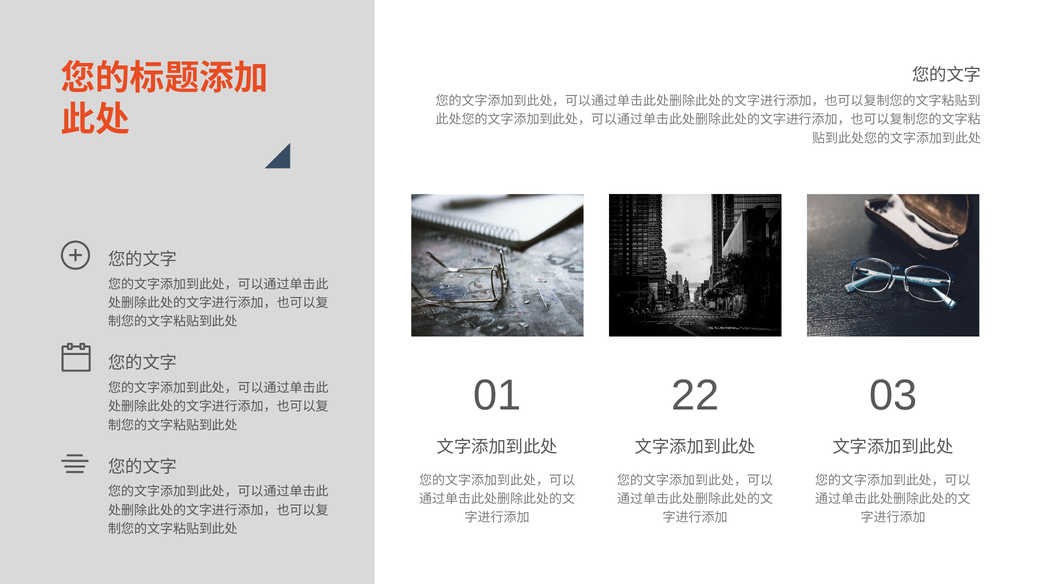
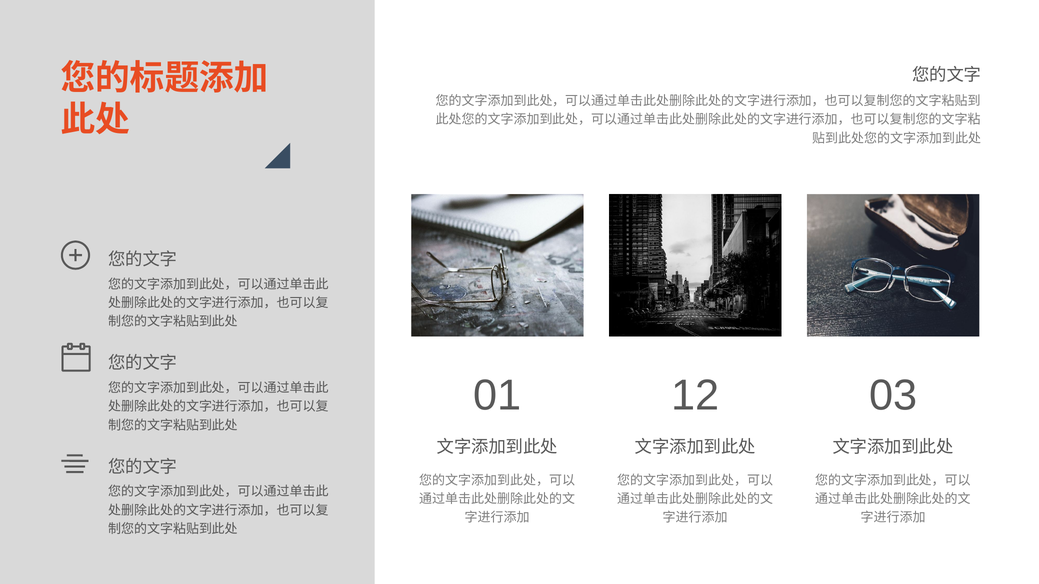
22: 22 -> 12 (695, 396)
